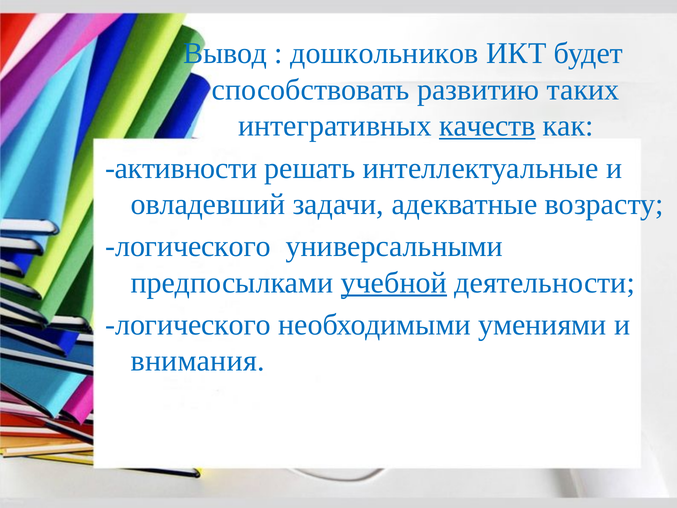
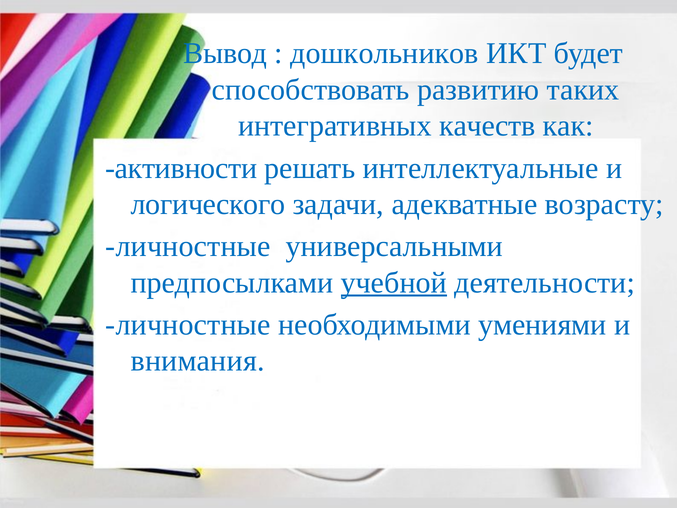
качеств underline: present -> none (487, 126)
овладевший: овладевший -> логического (208, 204)
логического: логического -> личностные (188, 246)
логического: логического -> личностные (188, 325)
